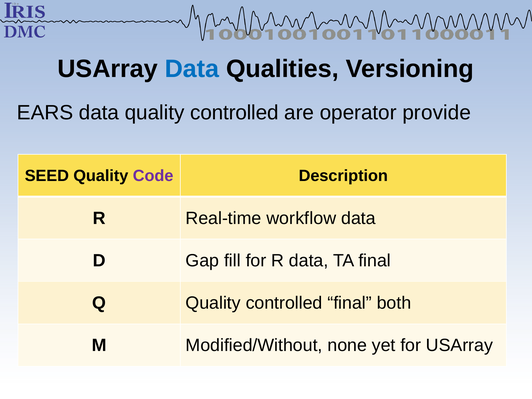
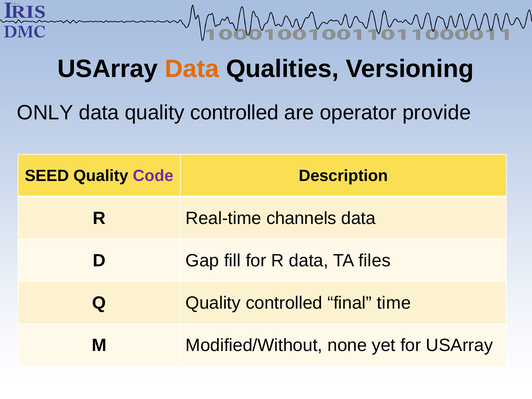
Data colour: blue -> orange (192, 69)
EARS: EARS -> ONLY (45, 113)
workflow: workflow -> channels (301, 218)
TA final: final -> files (375, 261)
both: both -> time (394, 303)
